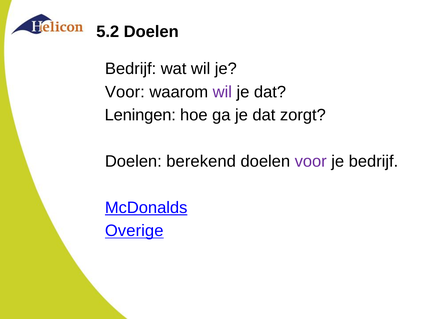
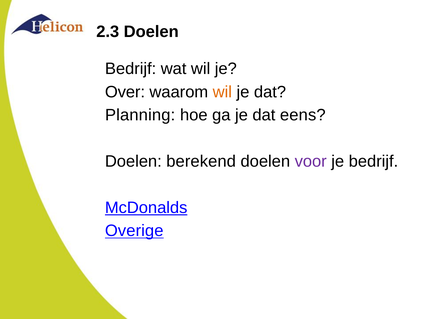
5.2: 5.2 -> 2.3 (108, 32)
Voor: Voor -> Over (125, 92)
wil colour: purple -> orange (222, 92)
Leningen: Leningen -> Planning (140, 115)
zorgt: zorgt -> eens (303, 115)
